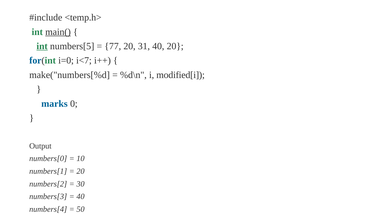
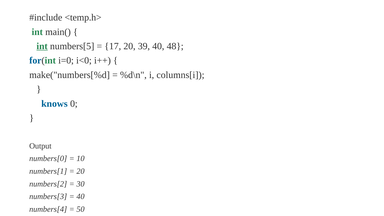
main( underline: present -> none (58, 32)
77: 77 -> 17 (113, 46)
31: 31 -> 39 (144, 46)
40 20: 20 -> 48 (175, 46)
i<7: i<7 -> i<0 (84, 61)
modified[i: modified[i -> columns[i (180, 75)
marks: marks -> knows (54, 104)
